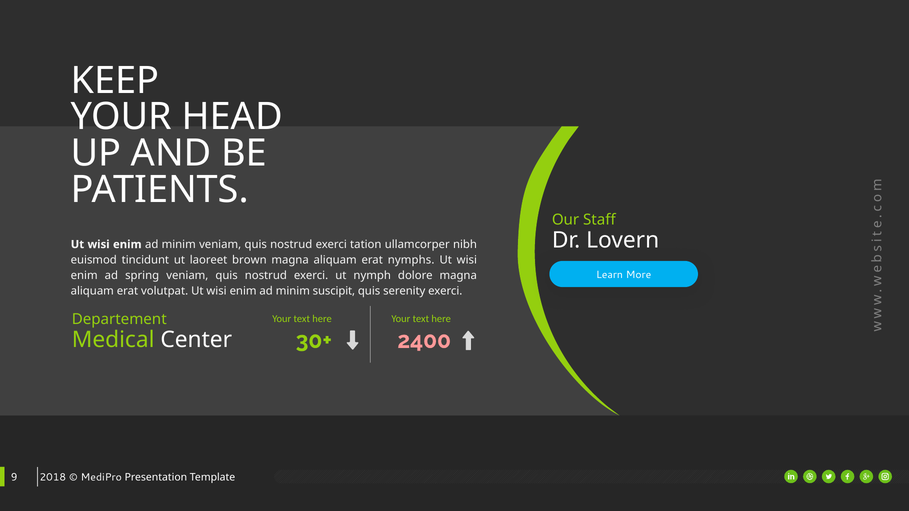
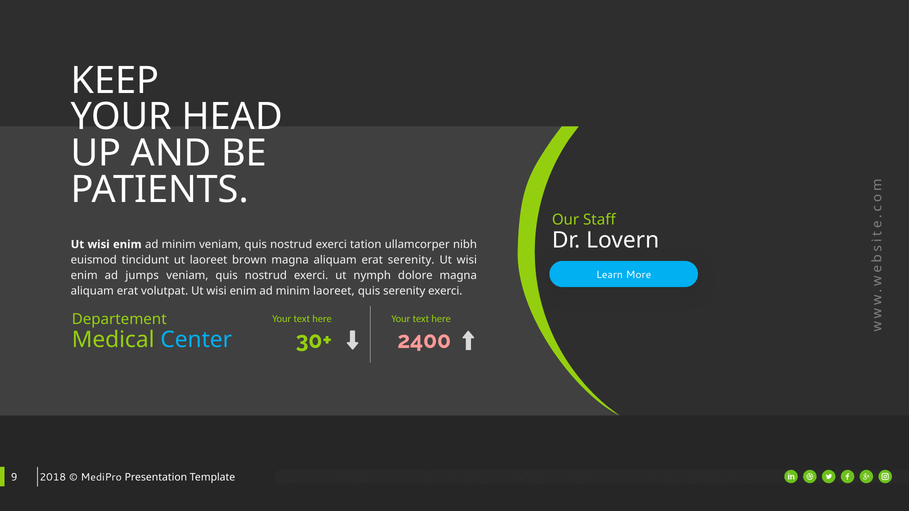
erat nymphs: nymphs -> serenity (411, 260)
spring: spring -> jumps (142, 276)
minim suscipit: suscipit -> laoreet (334, 291)
Center colour: white -> light blue (196, 340)
